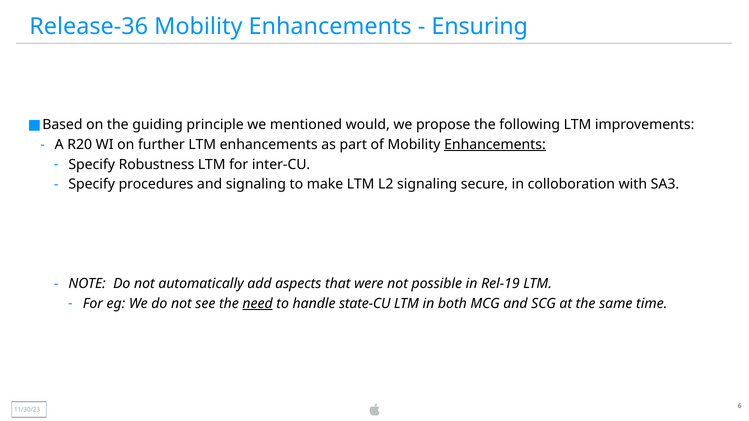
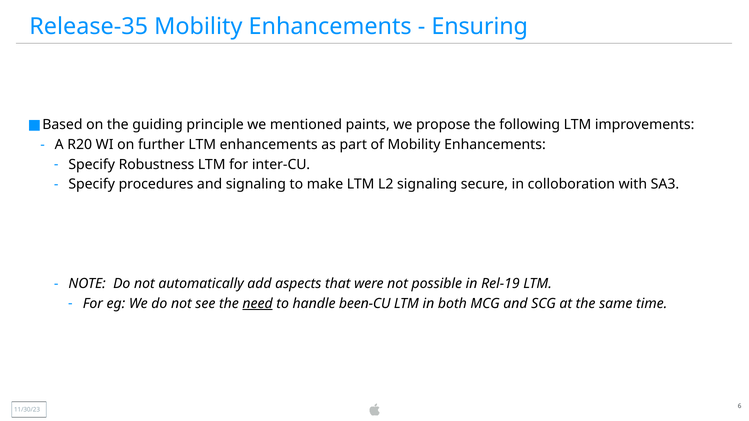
Release-36: Release-36 -> Release-35 (89, 27)
would: would -> paints (368, 125)
Enhancements underline: present -> none (495, 145)
state-CU: state-CU -> been-CU (365, 304)
